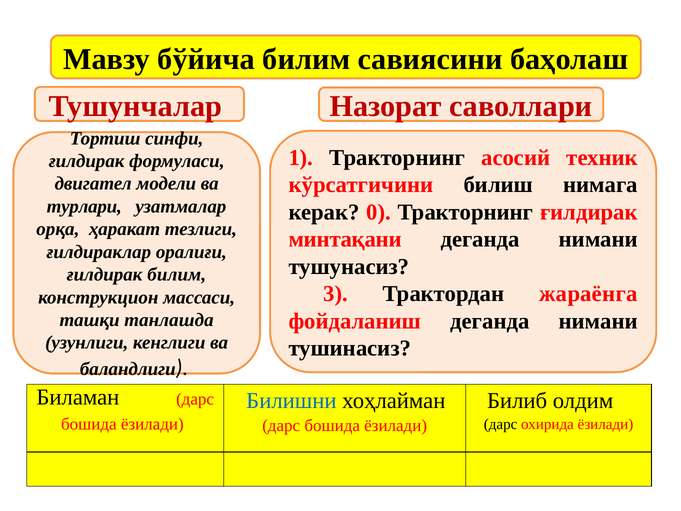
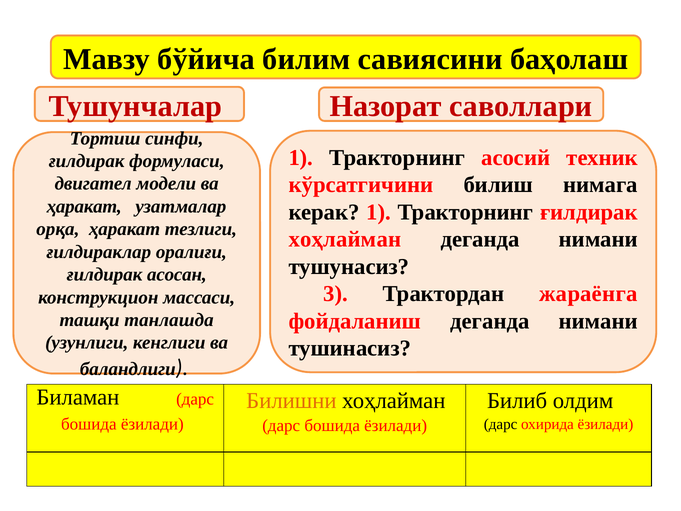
турлари: турлари -> ҳаракат (84, 206)
керак 0: 0 -> 1 (379, 212)
минтақани: минтақани -> хоҳлайман (345, 239)
ғилдирак билим: билим -> асосан (177, 274)
Билишни colour: blue -> orange (291, 401)
